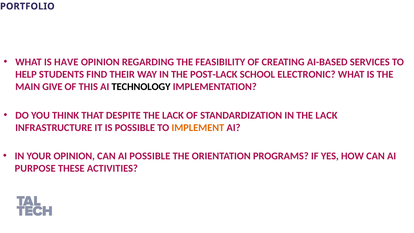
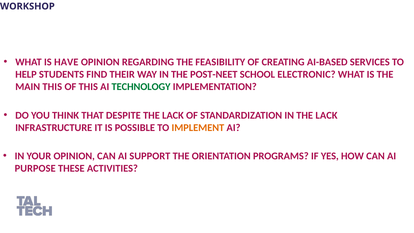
PORTFOLIO: PORTFOLIO -> WORKSHOP (27, 6)
POST-LACK: POST-LACK -> POST-NEET (214, 74)
MAIN GIVE: GIVE -> THIS (52, 87)
TECHNOLOGY colour: black -> green (141, 87)
AI POSSIBLE: POSSIBLE -> SUPPORT (150, 156)
